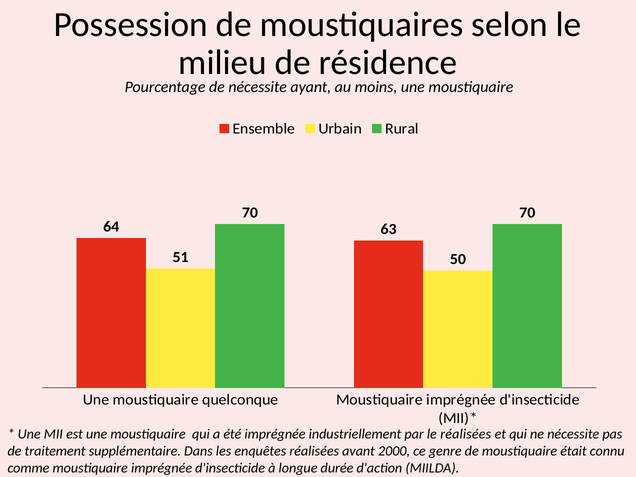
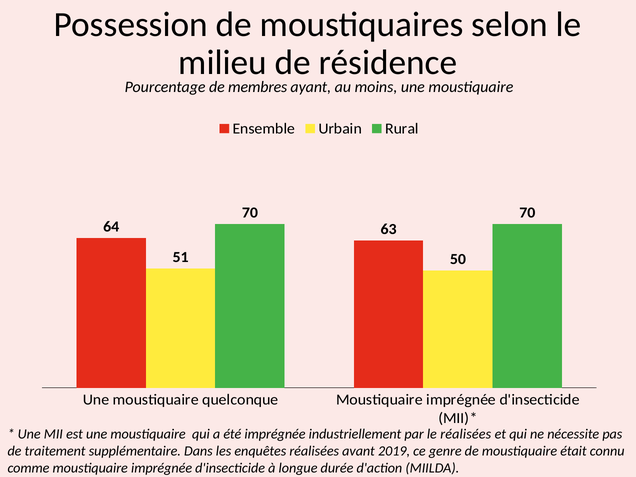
de nécessite: nécessite -> membres (258, 87)
2000: 2000 -> 2019 (394, 451)
